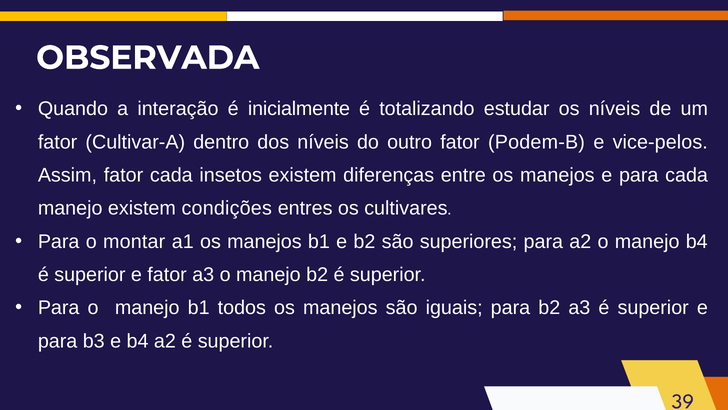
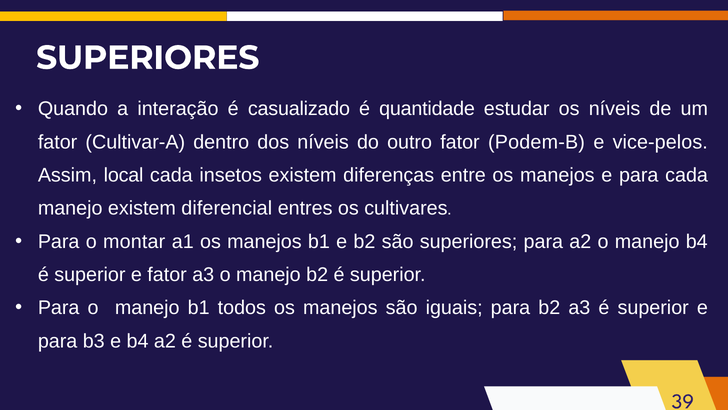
OBSERVADA: OBSERVADA -> SUPERIORES (148, 58)
inicialmente: inicialmente -> casualizado (299, 109)
totalizando: totalizando -> quantidade (427, 109)
Assim fator: fator -> local (124, 175)
condições: condições -> diferencial (227, 208)
